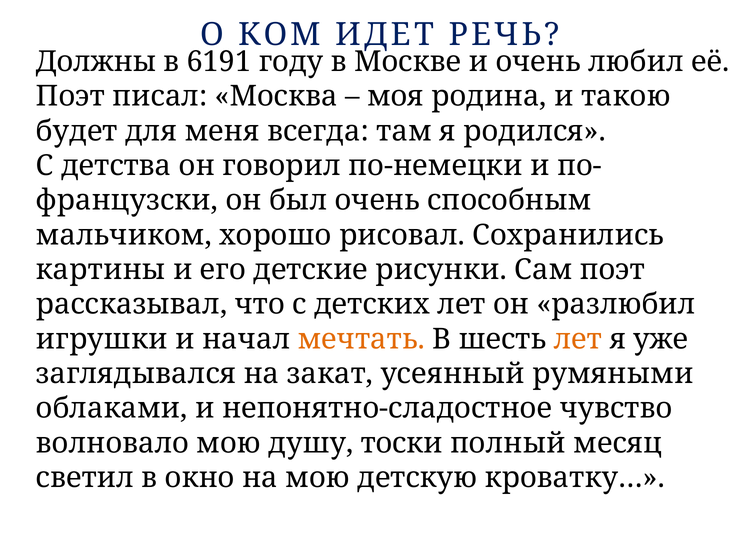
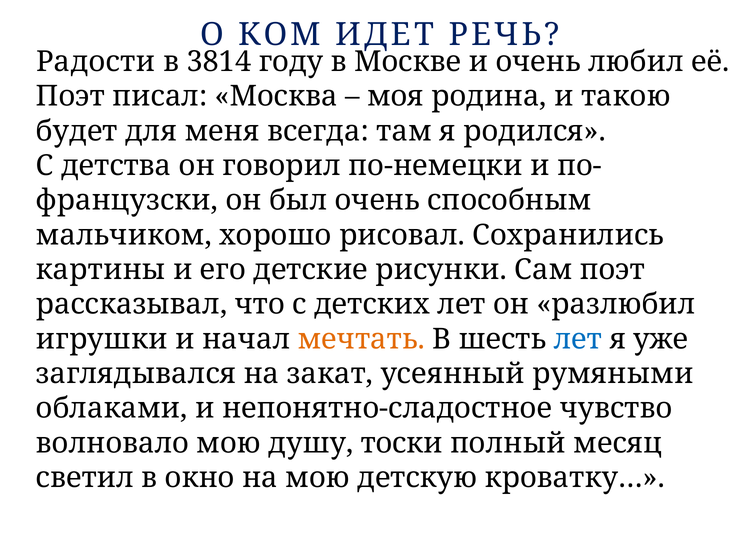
Должны: Должны -> Радости (96, 62)
6191: 6191 -> 3814 (219, 62)
лет colour: orange -> blue (578, 339)
